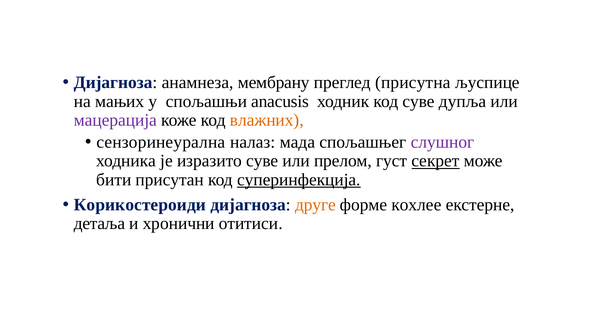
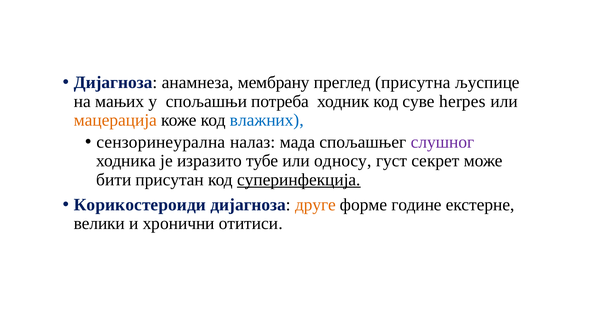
anacusis: anacusis -> потреба (280, 101)
дупља: дупља -> herpes (462, 101)
мацерација colour: purple -> orange (115, 120)
влажних colour: orange -> blue (267, 120)
изразито суве: суве -> тубе (262, 161)
прелом: прелом -> односу (343, 161)
секрет underline: present -> none (436, 161)
кохлее: кохлее -> године (416, 205)
детаља: детаља -> велики (99, 223)
